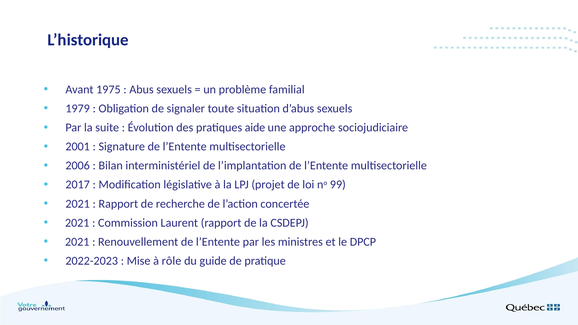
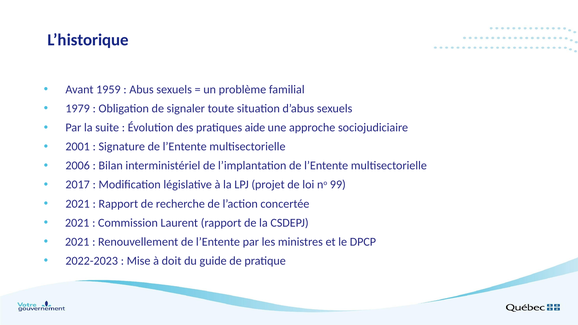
1975: 1975 -> 1959 (108, 89)
rôle: rôle -> doit (172, 261)
